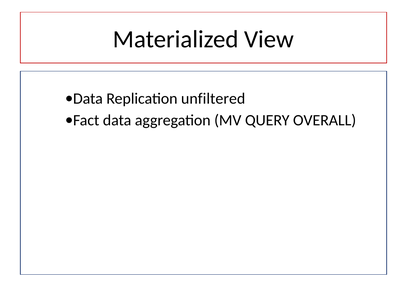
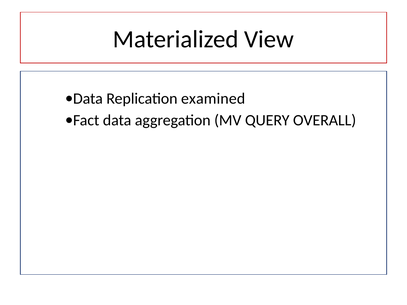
unfiltered: unfiltered -> examined (213, 99)
